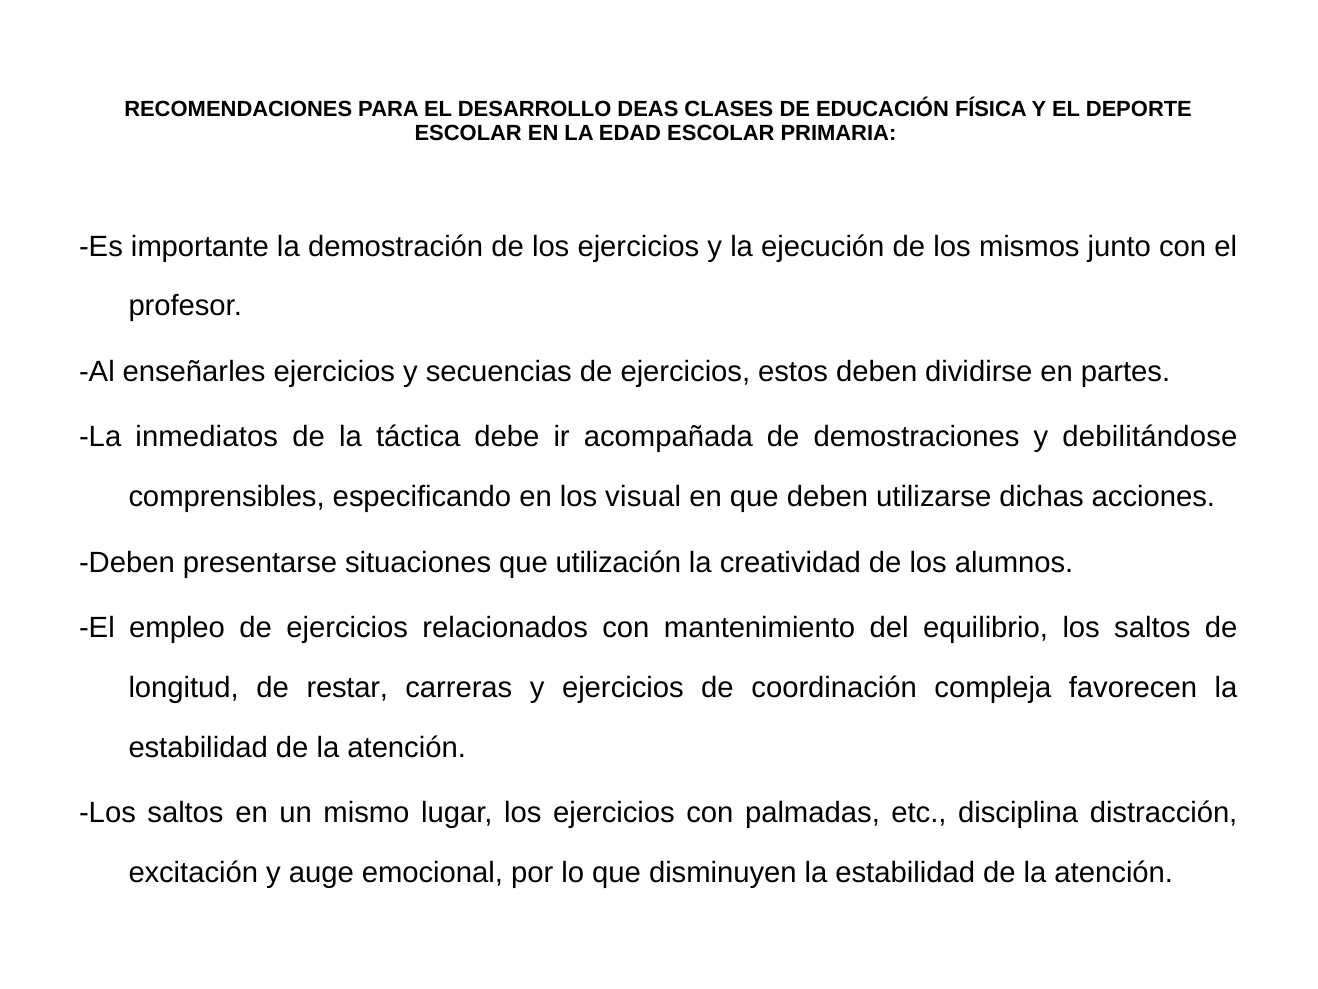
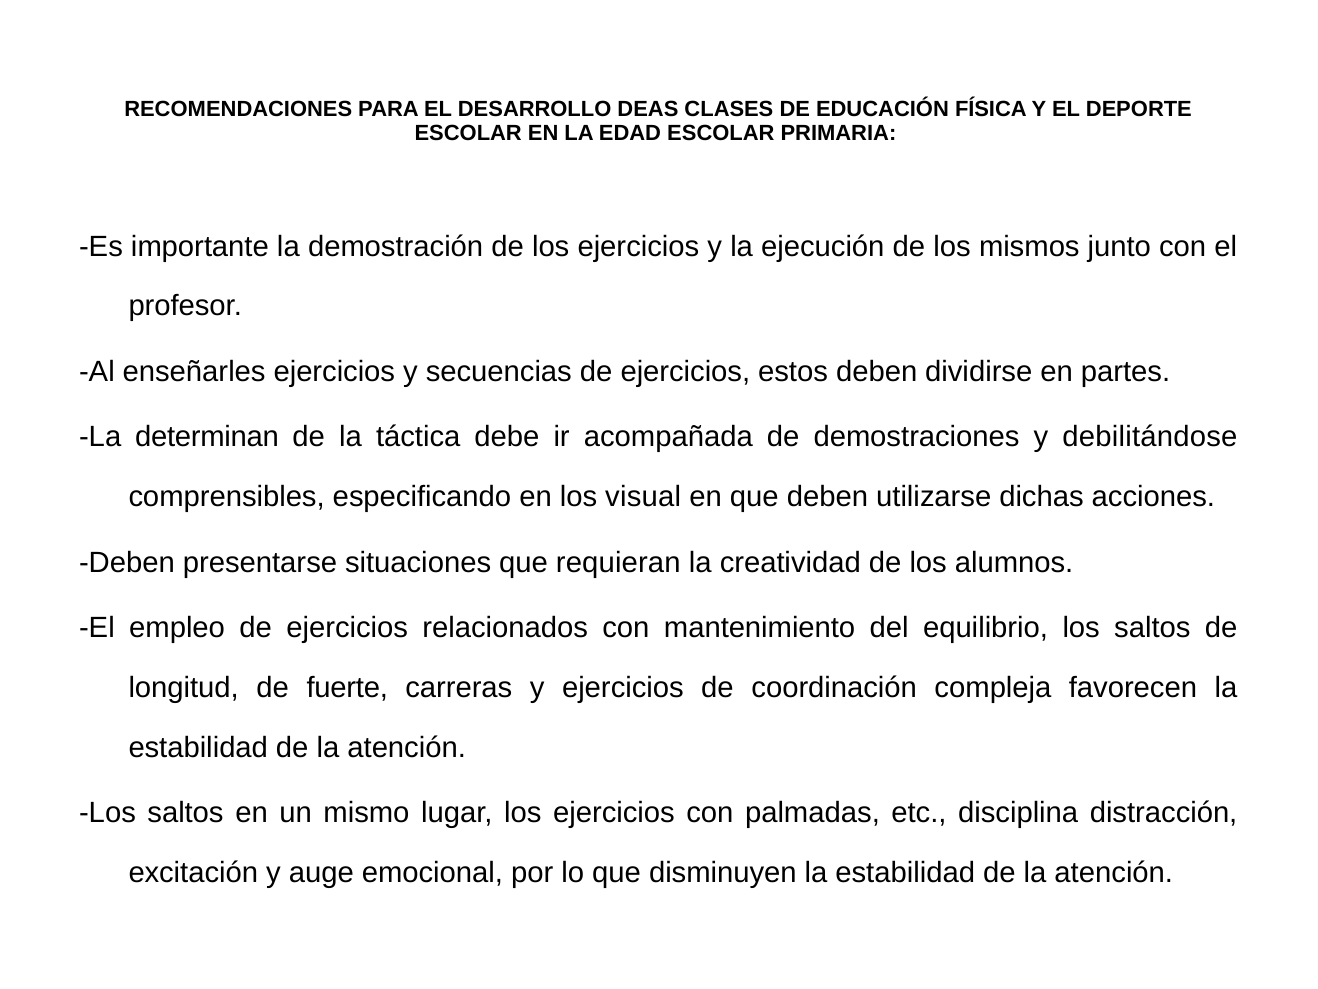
inmediatos: inmediatos -> determinan (207, 437)
utilización: utilización -> requieran (618, 562)
restar: restar -> fuerte (347, 688)
